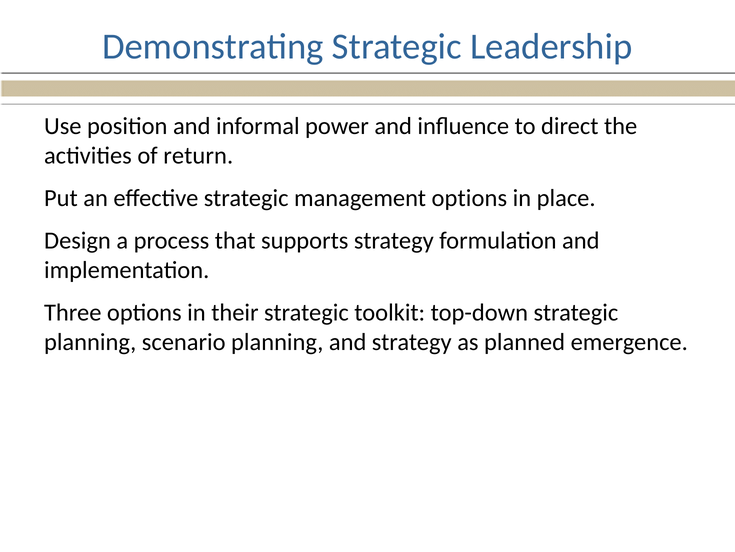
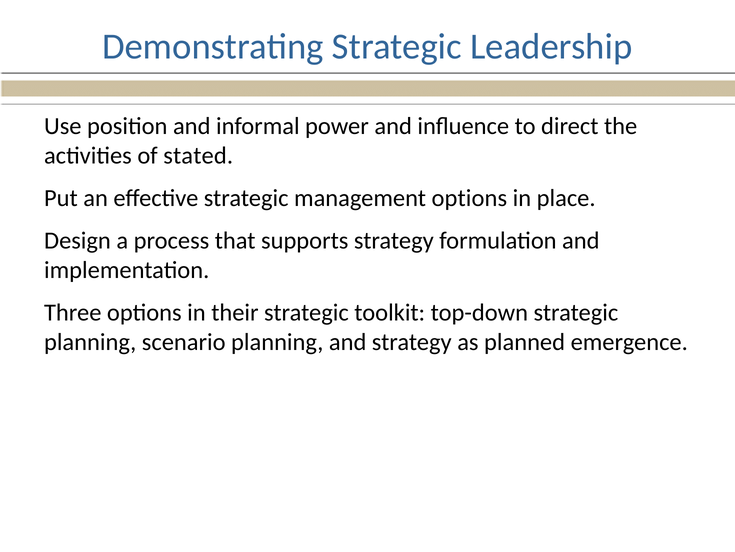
return: return -> stated (198, 155)
